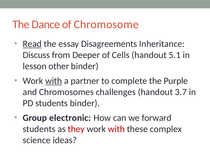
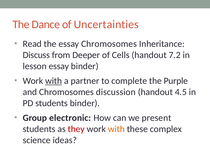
Chromosome: Chromosome -> Uncertainties (106, 24)
Read underline: present -> none (32, 44)
essay Disagreements: Disagreements -> Chromosomes (109, 44)
5.1: 5.1 -> 7.2 (175, 55)
lesson other: other -> essay (59, 66)
challenges: challenges -> discussion (116, 92)
3.7: 3.7 -> 4.5 (181, 92)
forward: forward -> present (157, 118)
with colour: red -> orange (116, 129)
